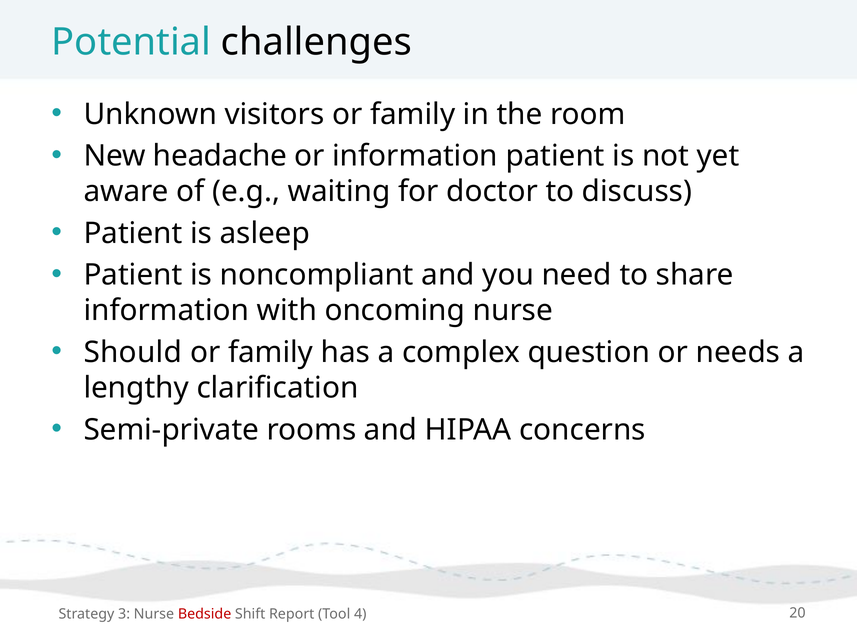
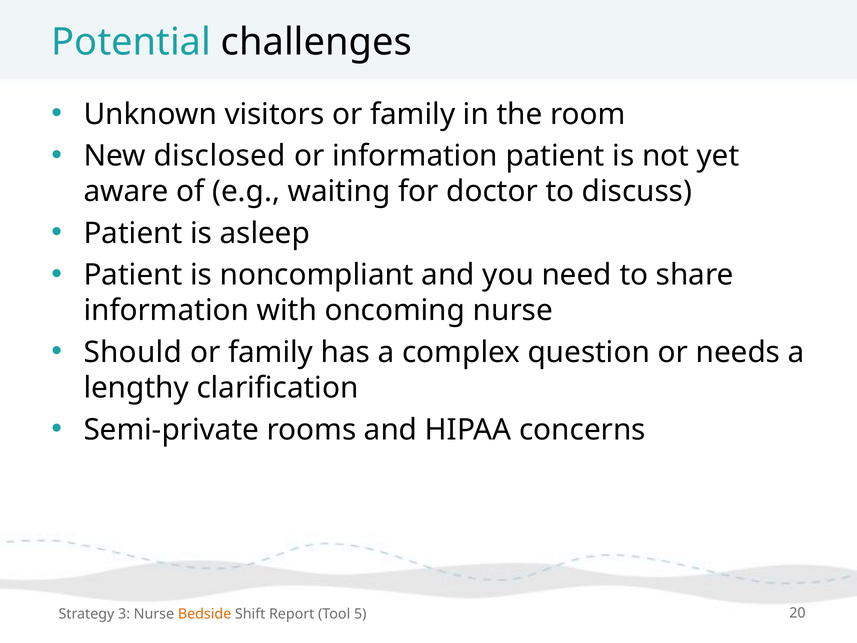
headache: headache -> disclosed (220, 156)
Bedside colour: red -> orange (205, 614)
4: 4 -> 5 (360, 614)
